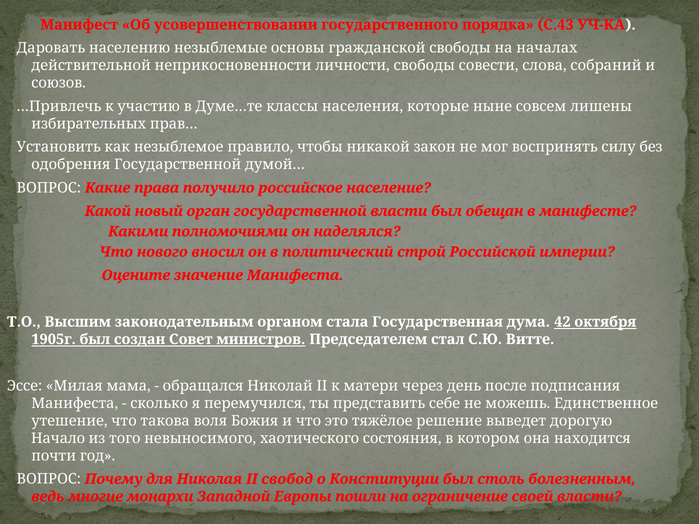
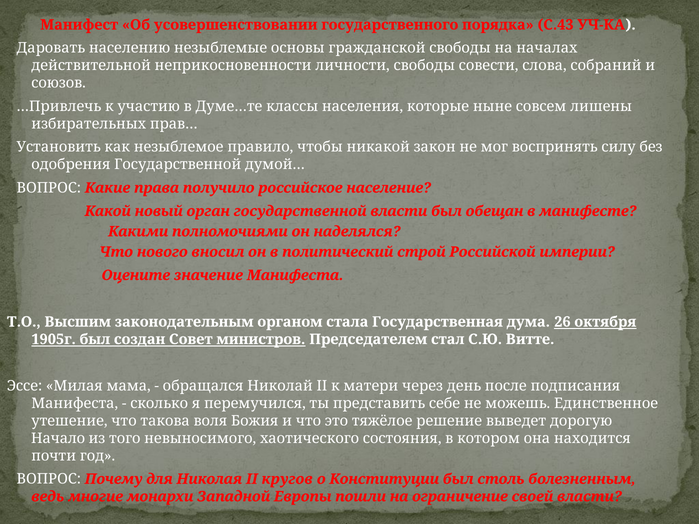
42: 42 -> 26 (562, 322)
свобод: свобод -> кругов (287, 479)
